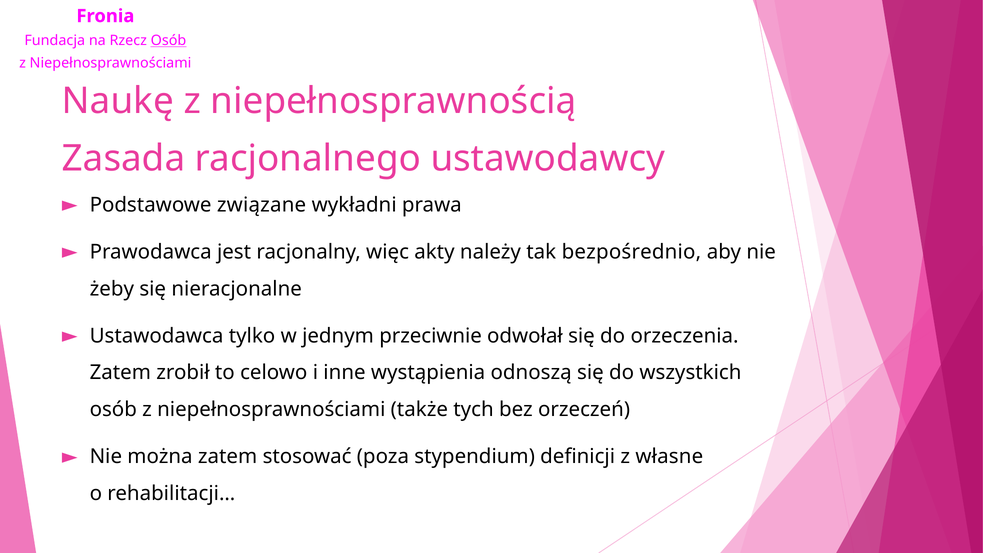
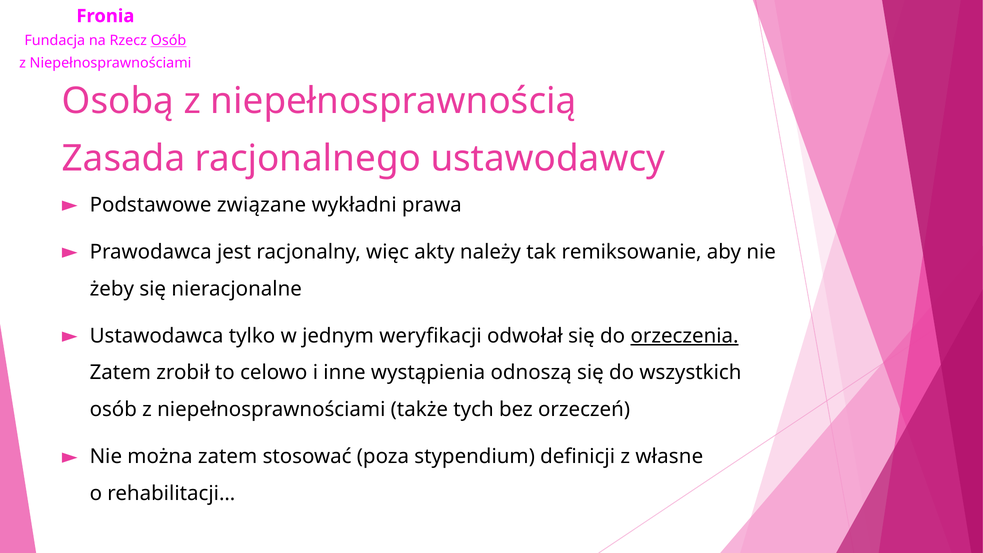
Naukę: Naukę -> Osobą (118, 101)
bezpośrednio: bezpośrednio -> remiksowanie (632, 252)
przeciwnie: przeciwnie -> weryfikacji (431, 336)
orzeczenia underline: none -> present (685, 336)
